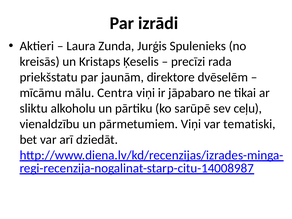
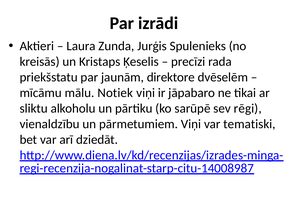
Centra: Centra -> Notiek (115, 93)
ceļu: ceļu -> rēgi (248, 108)
